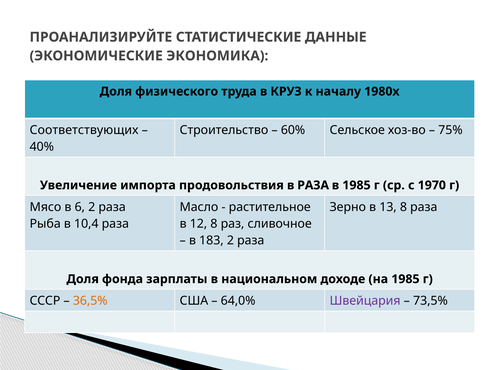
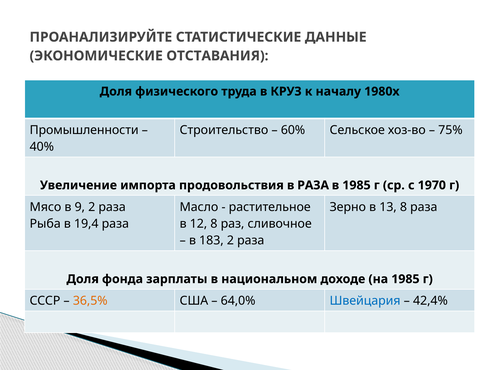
ЭКОНОМИКА: ЭКОНОМИКА -> ОТСТАВАНИЯ (217, 56)
Соответствующих: Соответствующих -> Промышленности (84, 130)
6: 6 -> 9 (80, 207)
10,4: 10,4 -> 19,4 (86, 224)
Швейцария colour: purple -> blue (365, 301)
73,5%: 73,5% -> 42,4% (430, 301)
